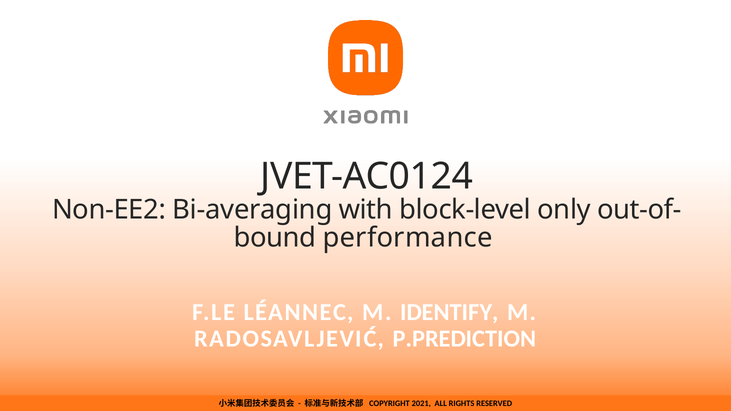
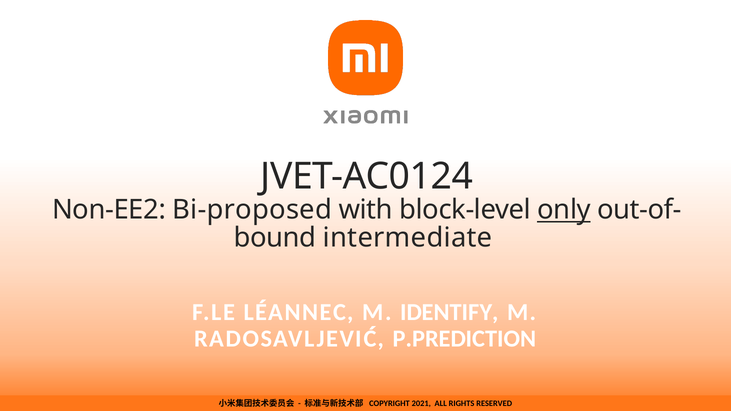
Bi-averaging: Bi-averaging -> Bi-proposed (252, 210)
only underline: none -> present (564, 210)
performance: performance -> intermediate (408, 238)
